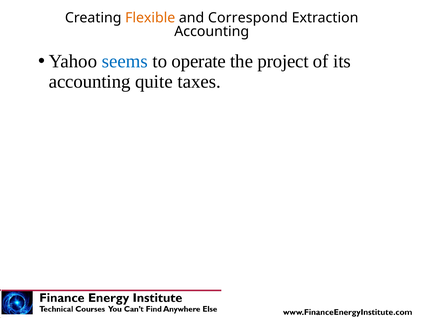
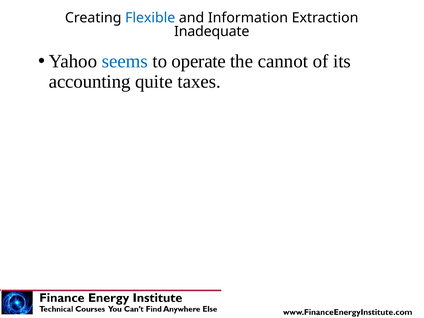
Flexible colour: orange -> blue (150, 18)
Correspond: Correspond -> Information (248, 18)
Accounting: Accounting -> Inadequate (212, 32)
project: project -> cannot (283, 61)
